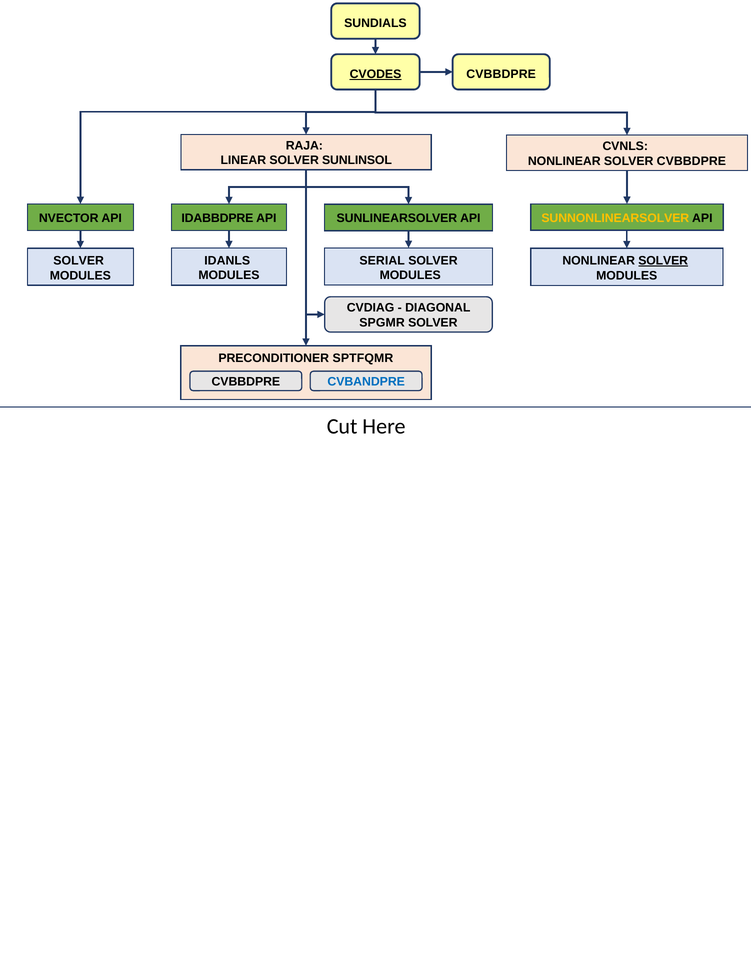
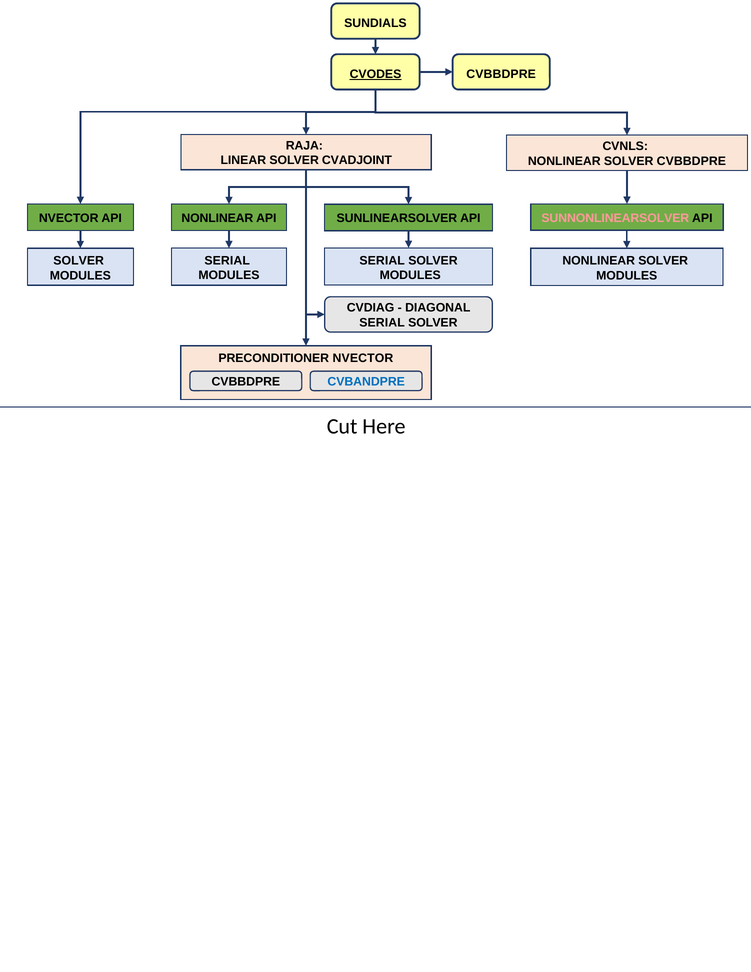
SUNLINSOL: SUNLINSOL -> CVADJOINT (357, 160)
SUNNONLINEARSOLVER colour: yellow -> pink (615, 218)
IDABBDPRE: IDABBDPRE -> NONLINEAR (217, 218)
IDANLS: IDANLS -> SERIAL (227, 261)
SOLVER underline: present -> none (663, 261)
SPGMR: SPGMR -> SERIAL (382, 323)
PRECONDITIONER SPTFQMR: SPTFQMR -> NVECTOR (363, 358)
